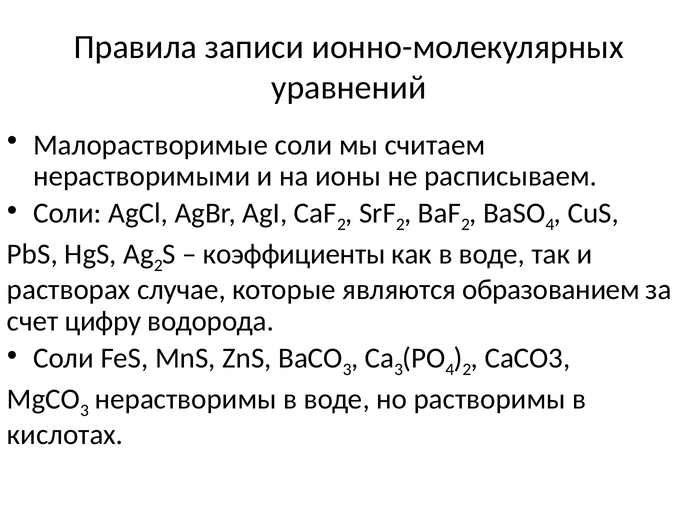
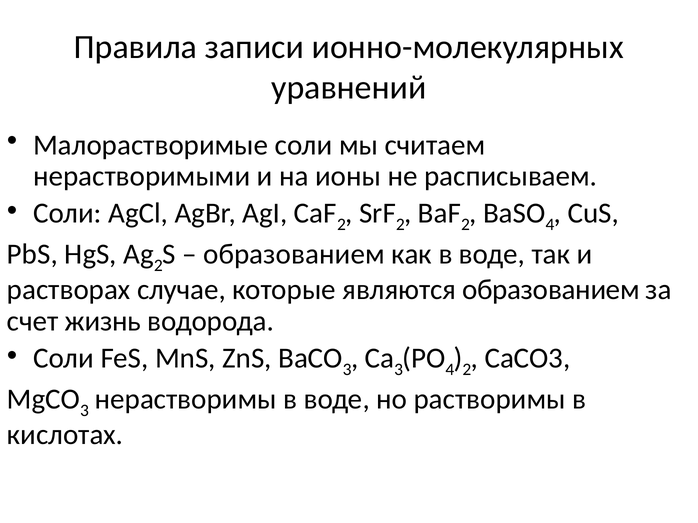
коэффициенты: коэффициенты -> образованием (294, 255)
цифру: цифру -> жизнь (103, 322)
